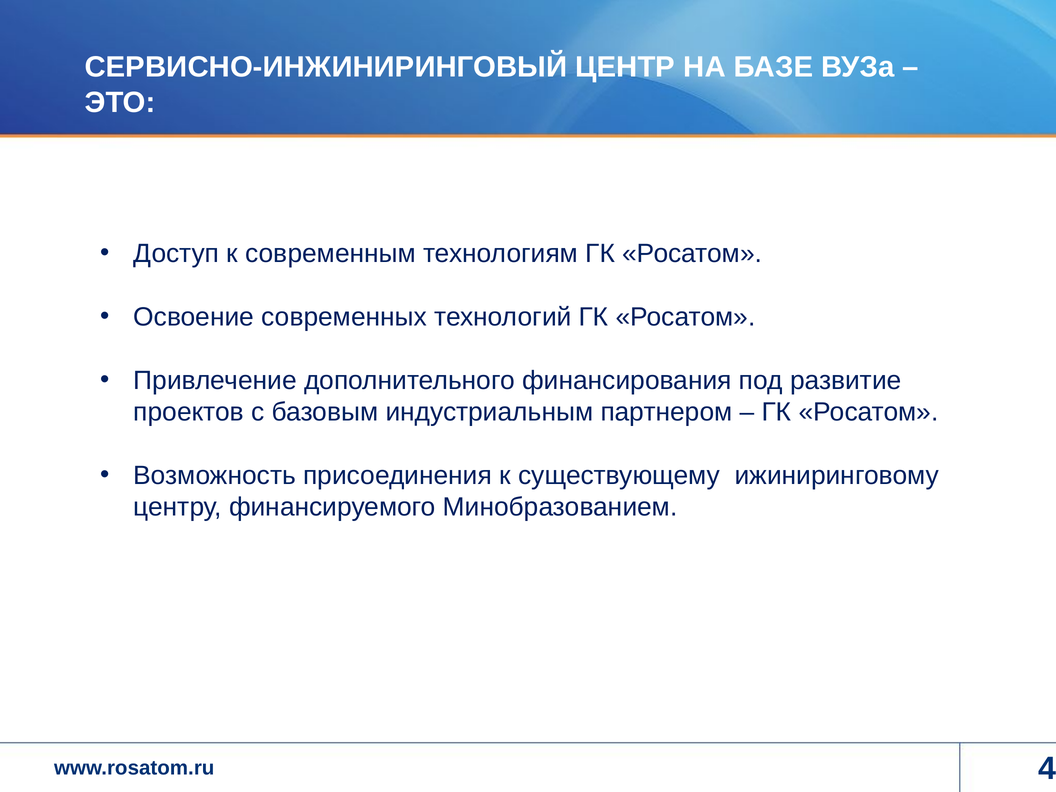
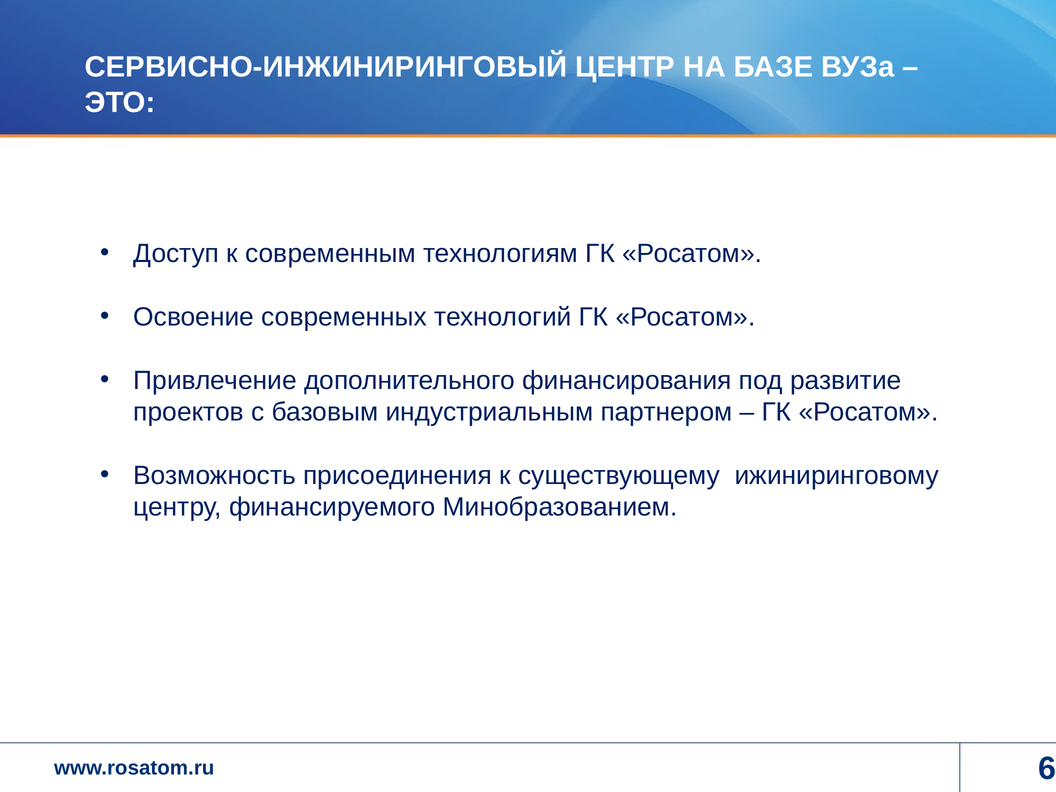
4: 4 -> 6 (1047, 769)
